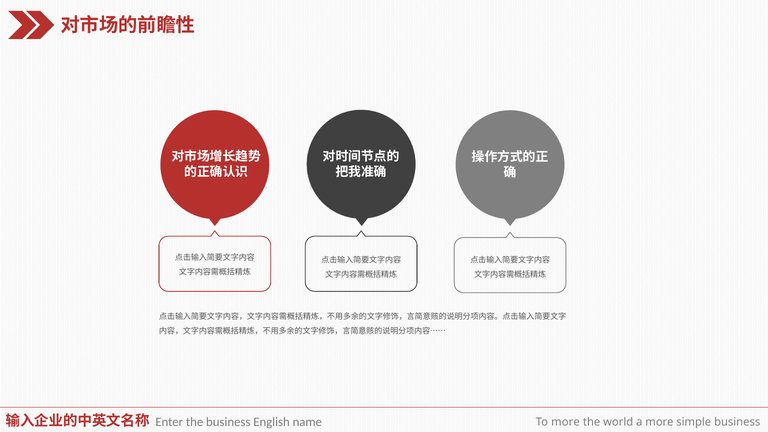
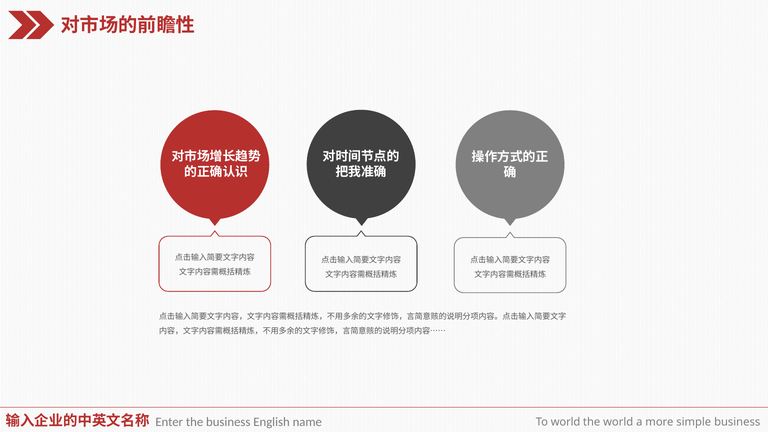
To more: more -> world (566, 422)
